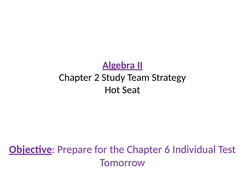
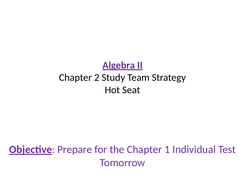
6: 6 -> 1 (167, 149)
